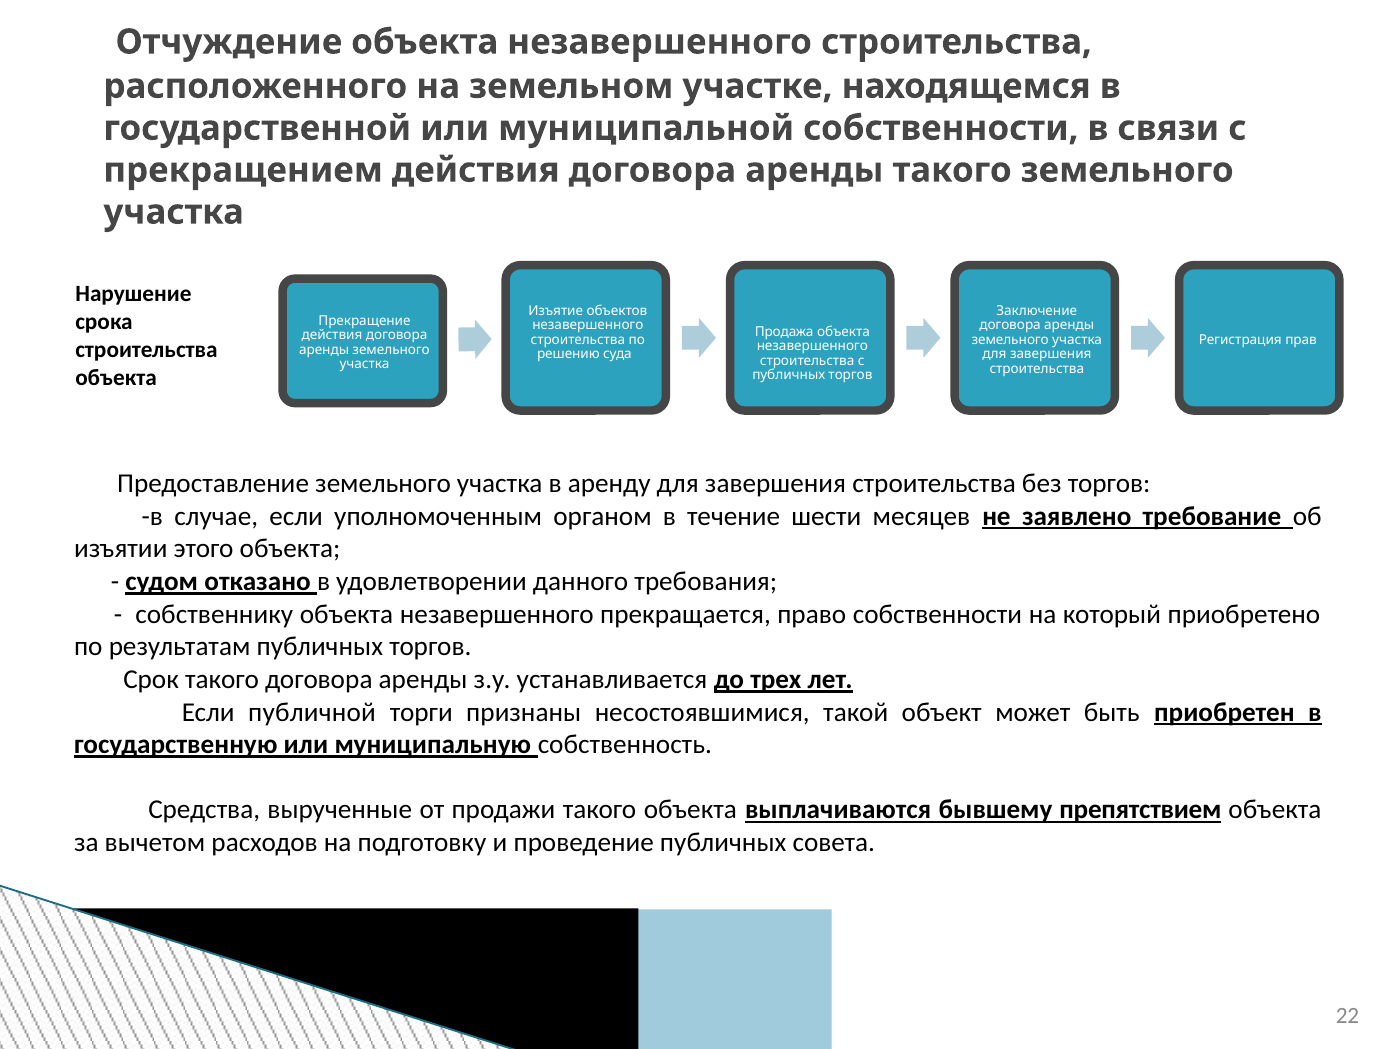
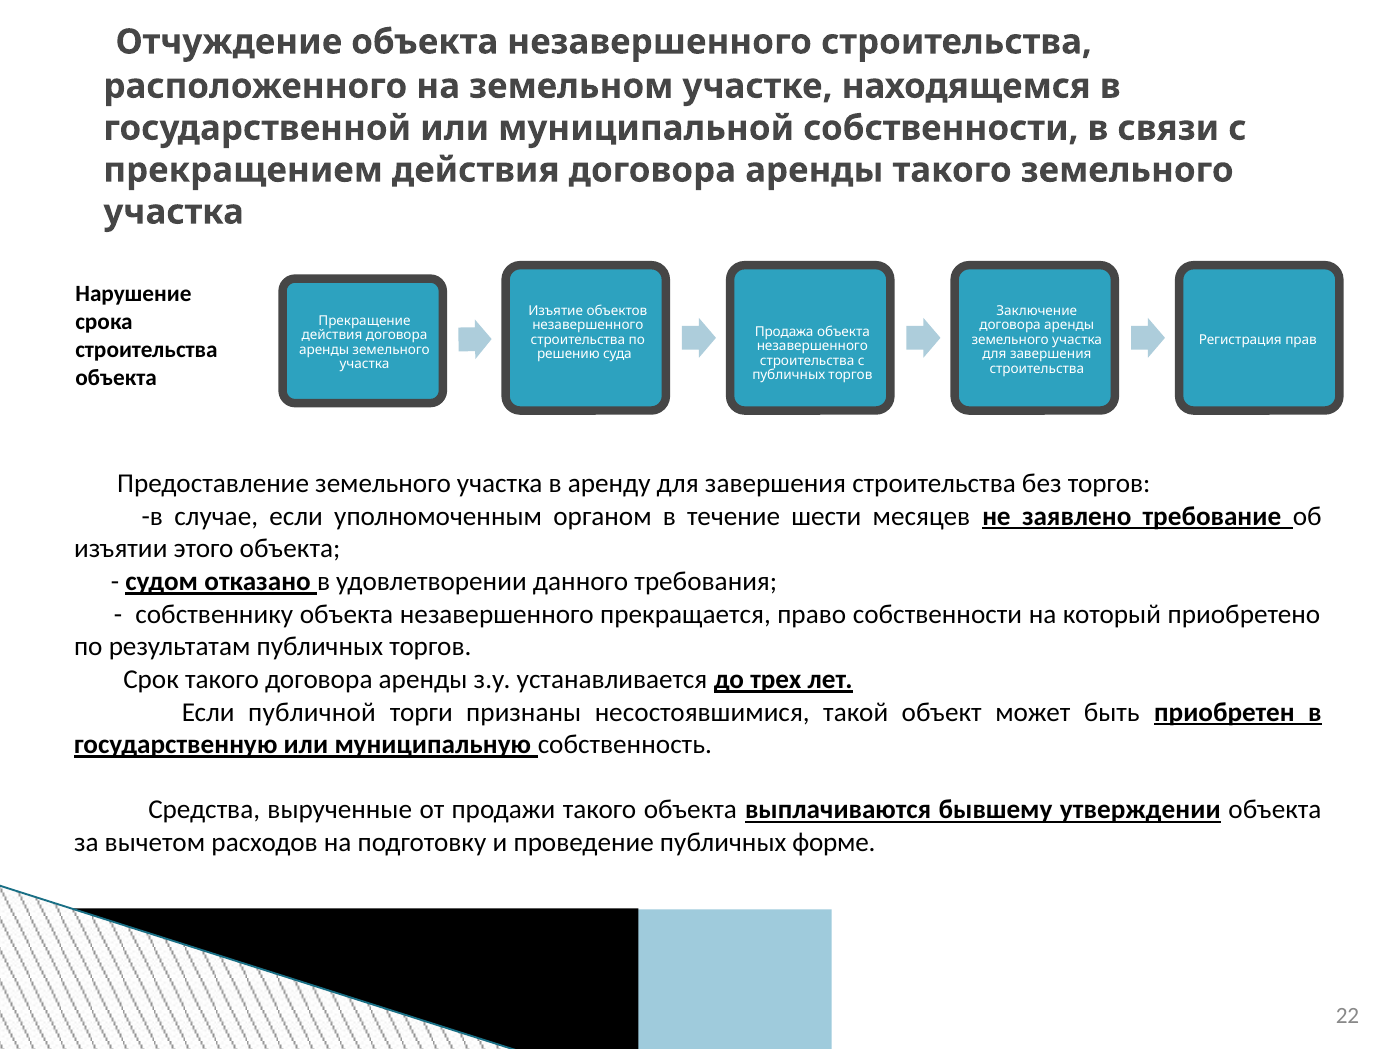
препятствием: препятствием -> утверждении (1140, 810)
совета: совета -> форме (834, 842)
